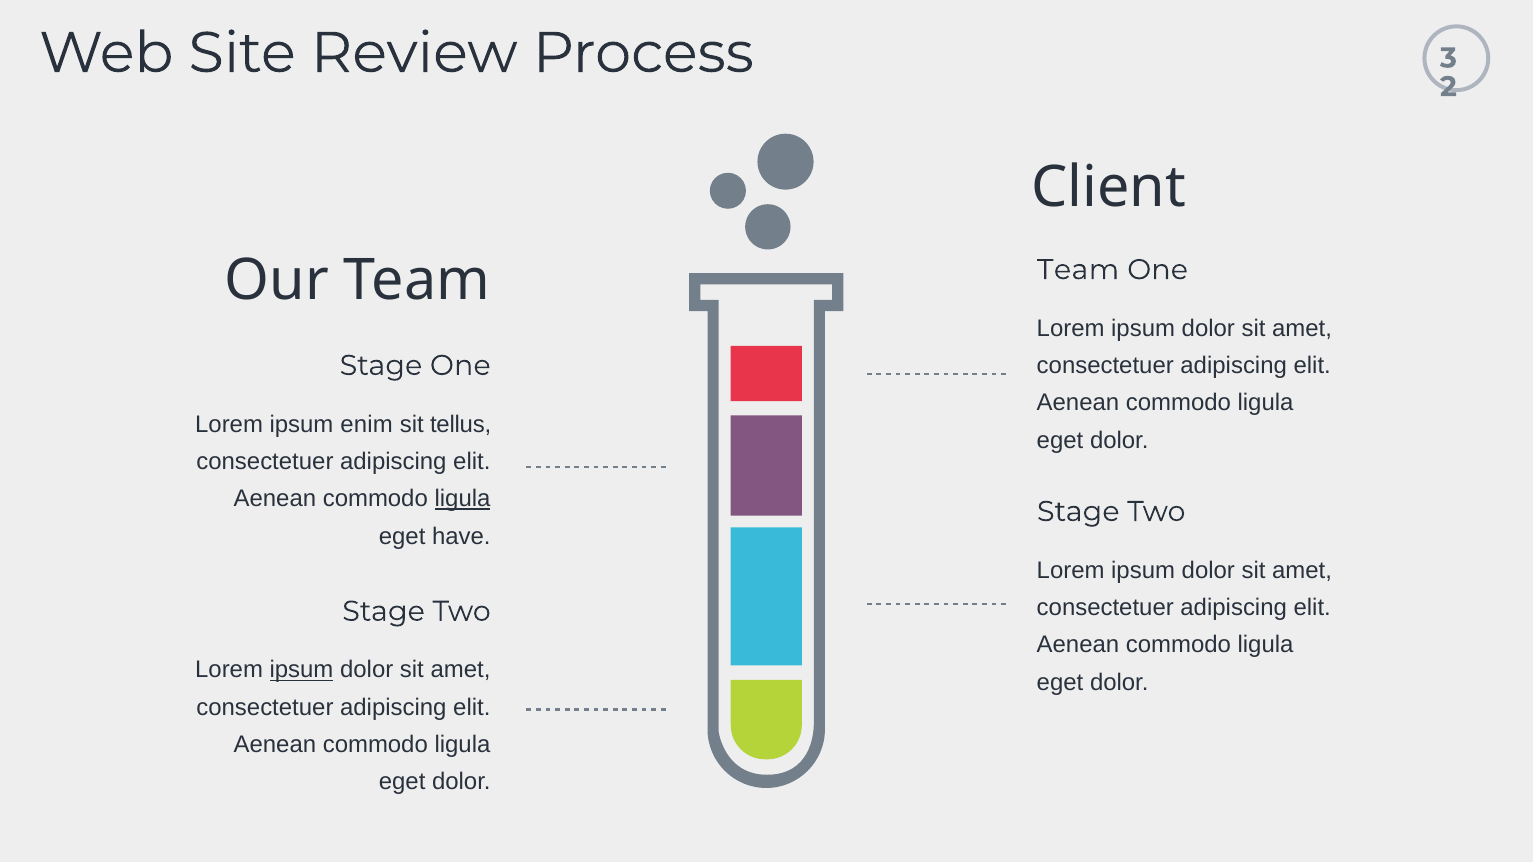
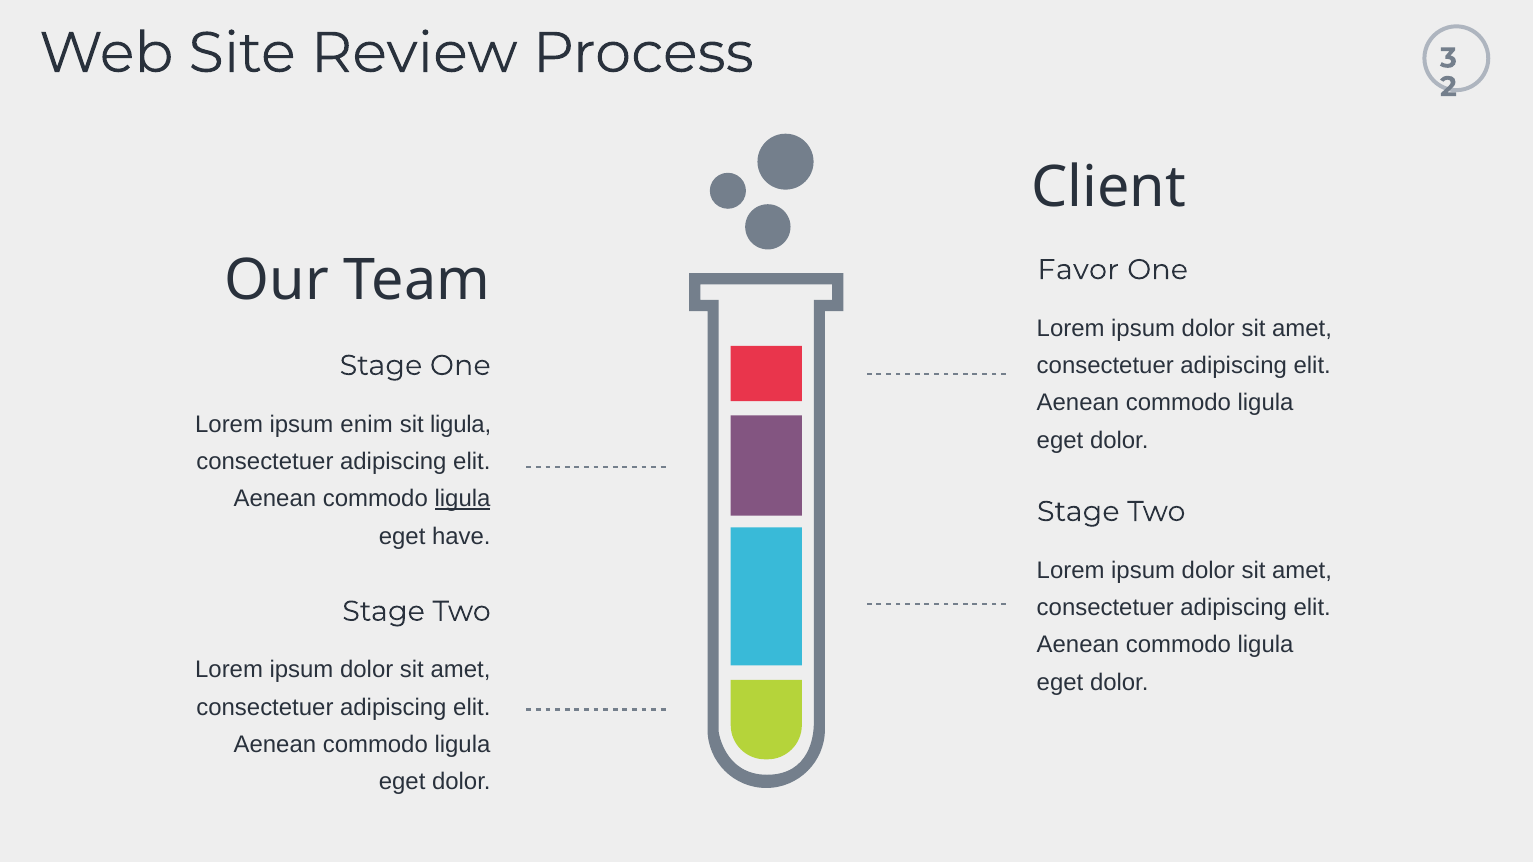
Team: Team -> Favor (1078, 270)
sit tellus: tellus -> ligula (461, 424)
ipsum underline: present -> none (302, 670)
